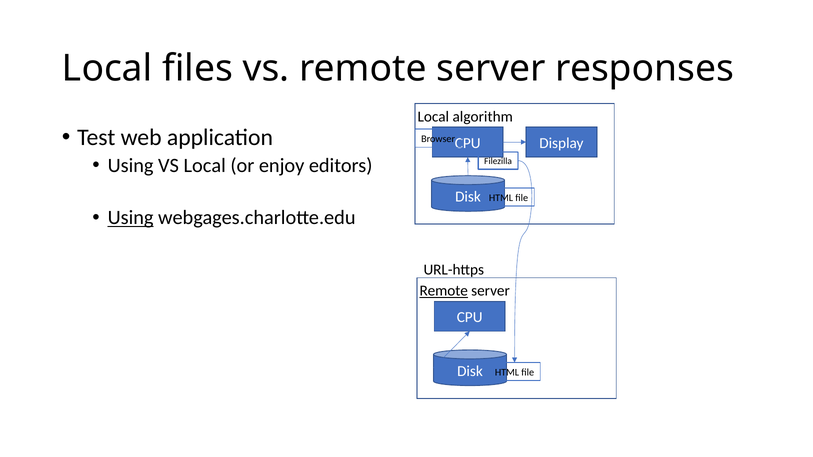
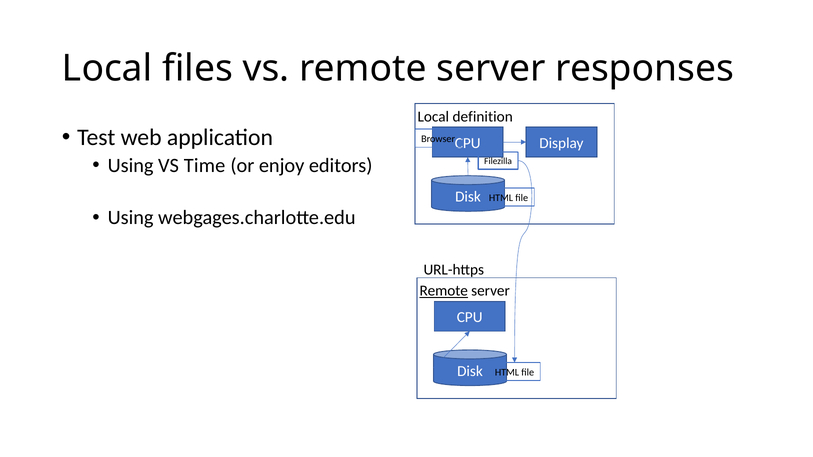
algorithm: algorithm -> definition (483, 117)
VS Local: Local -> Time (205, 165)
Using underline: present -> none (131, 218)
